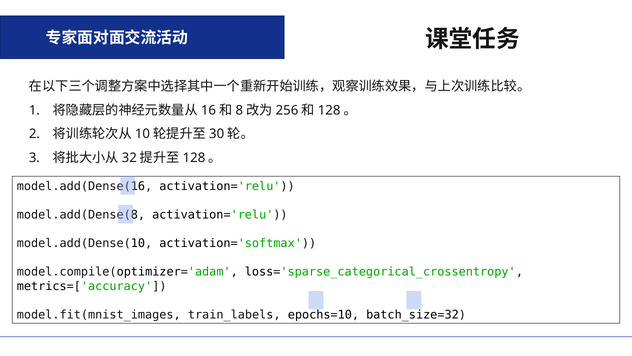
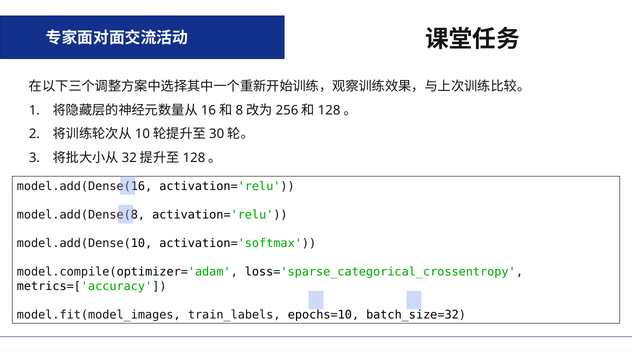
model.fit(mnist_images: model.fit(mnist_images -> model.fit(model_images (99, 314)
